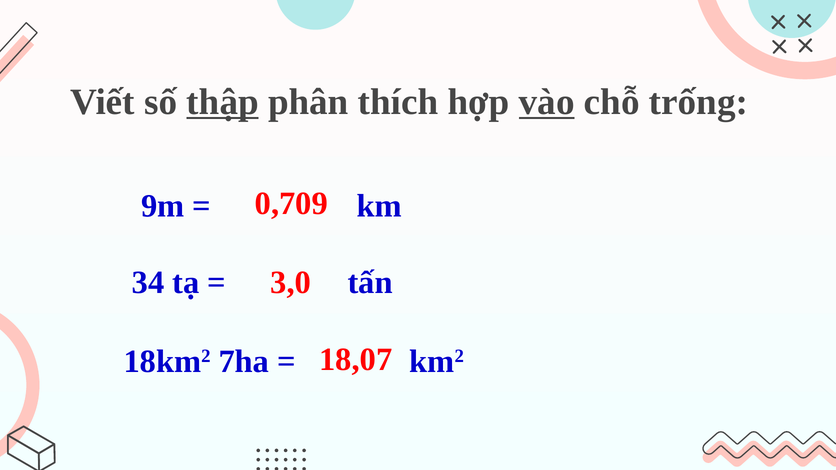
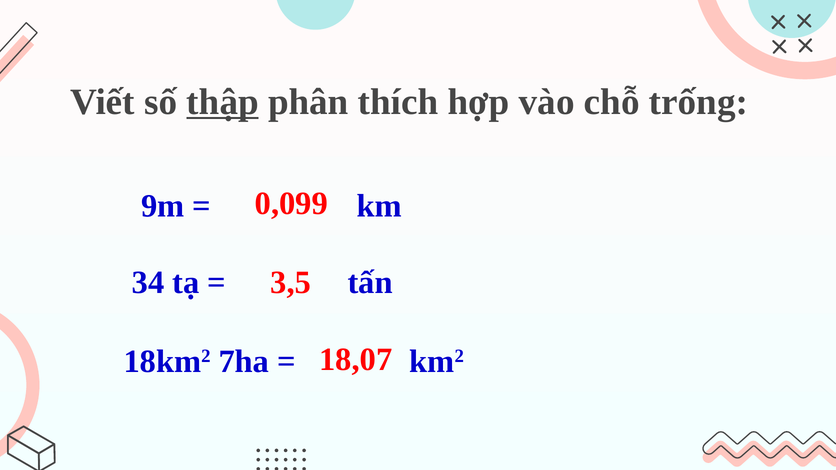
vào underline: present -> none (547, 102)
0,709: 0,709 -> 0,099 (291, 204)
3,0: 3,0 -> 3,5 (291, 283)
